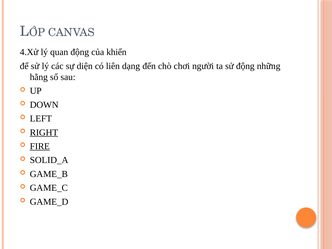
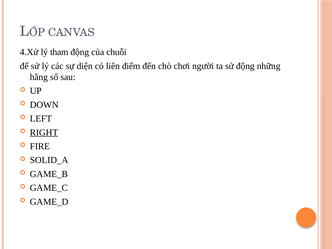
quan: quan -> tham (59, 52)
khiển: khiển -> chuỗi (116, 52)
dạng: dạng -> điểm (131, 66)
FIRE underline: present -> none (40, 146)
